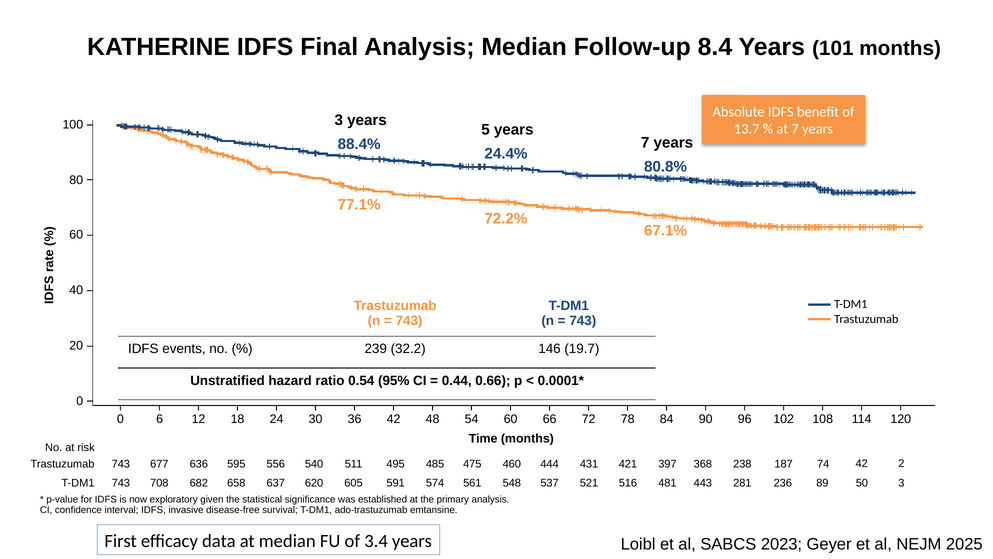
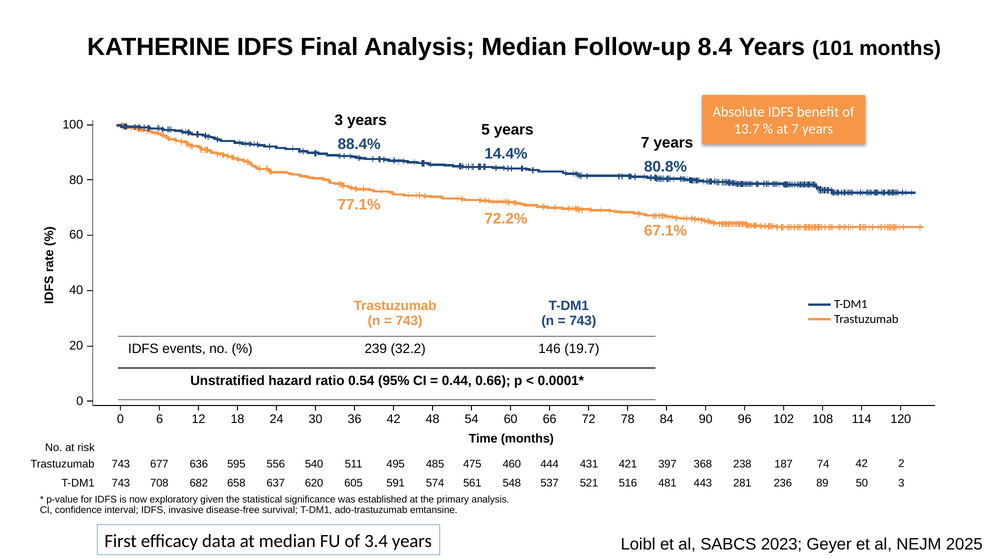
24.4%: 24.4% -> 14.4% (506, 154)
